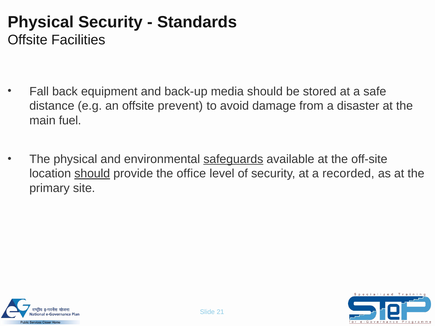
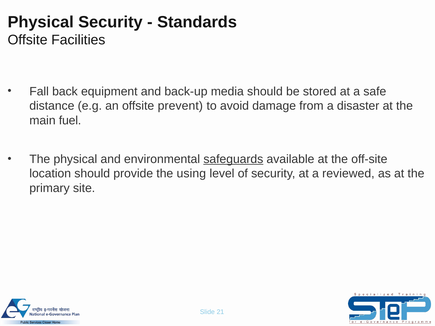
should underline: present -> none (92, 174)
office: office -> using (191, 174)
recorded: recorded -> reviewed (348, 174)
